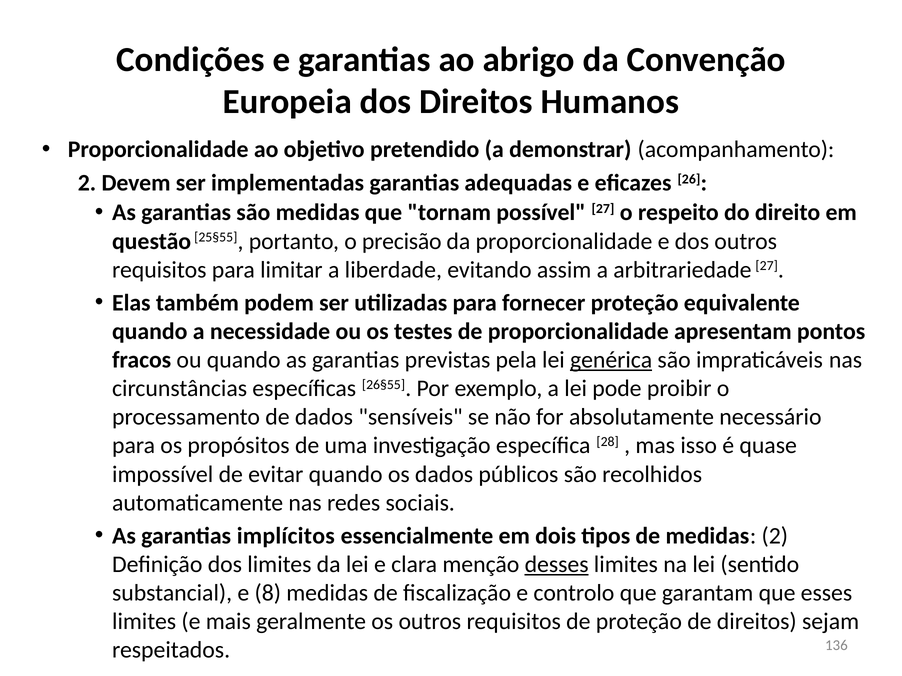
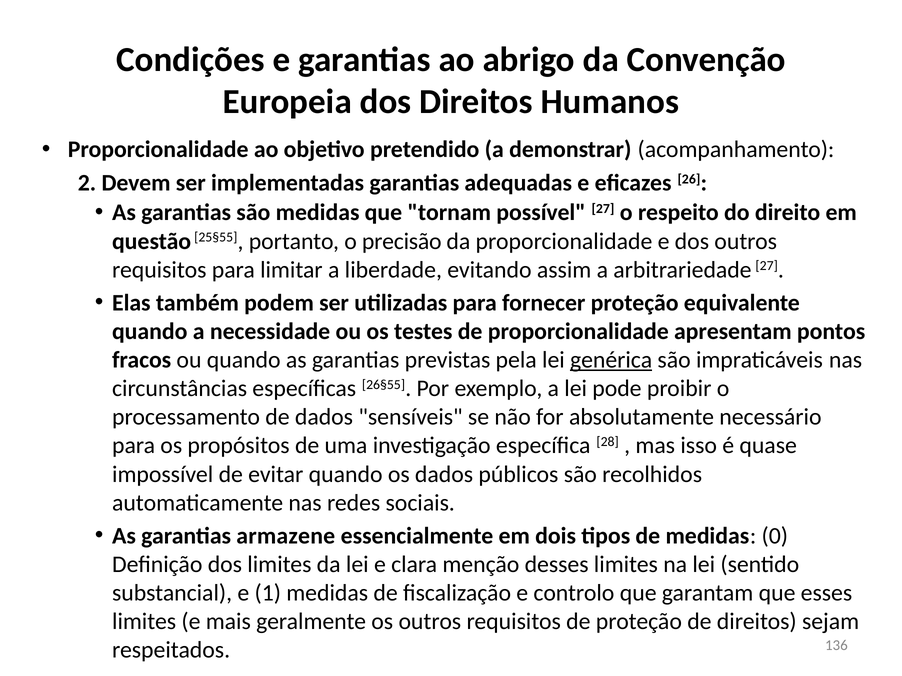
implícitos: implícitos -> armazene (286, 536)
medidas 2: 2 -> 0 (775, 536)
desses underline: present -> none (557, 565)
8: 8 -> 1 (268, 593)
